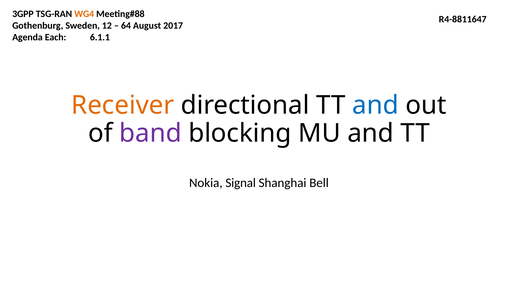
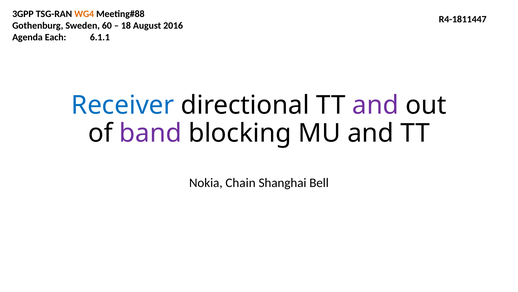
R4-8811647: R4-8811647 -> R4-1811447 (463, 19)
12: 12 -> 60 (107, 26)
64: 64 -> 18 (126, 26)
2017: 2017 -> 2016 (173, 26)
Receiver colour: orange -> blue (123, 105)
and colour: blue -> purple (375, 105)
Signal: Signal -> Chain (241, 183)
